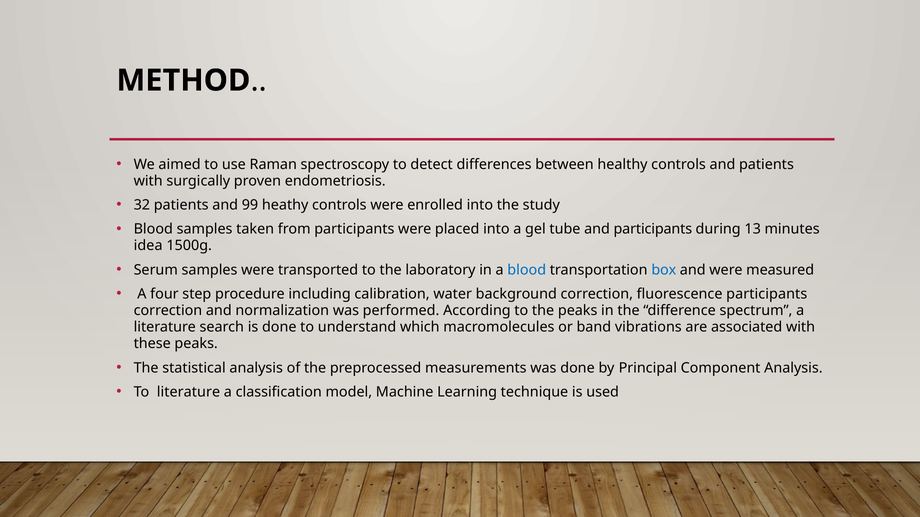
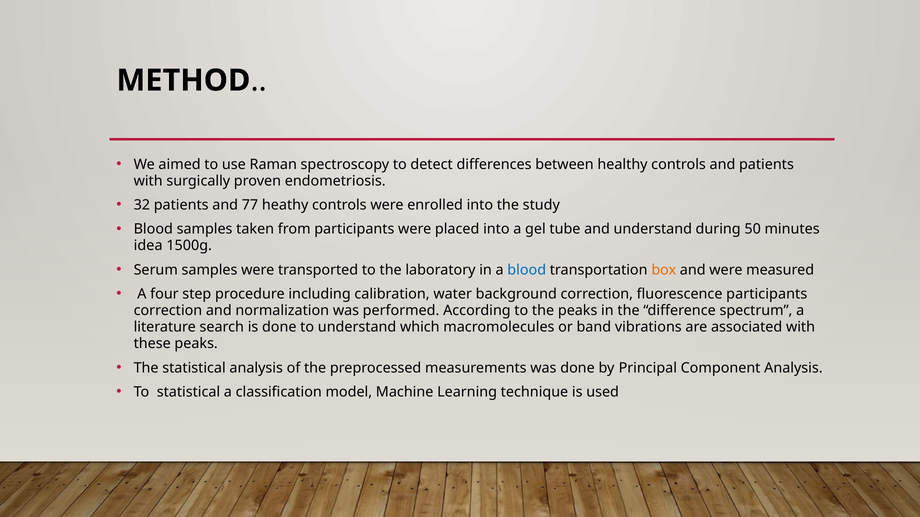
99: 99 -> 77 (250, 205)
and participants: participants -> understand (653, 229)
13: 13 -> 50 (753, 229)
box colour: blue -> orange (664, 270)
To literature: literature -> statistical (188, 392)
